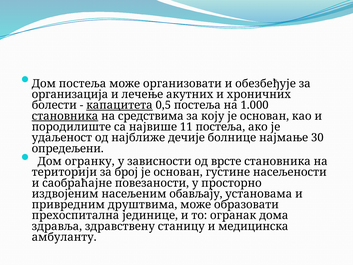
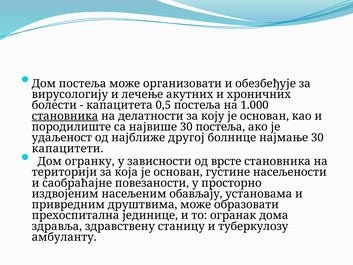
организација: организација -> вирусологију (70, 94)
капацитета underline: present -> none (119, 105)
средствима: средствима -> делатности (151, 116)
највише 11: 11 -> 30 (186, 127)
дечије: дечије -> другој (186, 138)
опредељени: опредељени -> капацитети (68, 148)
број: број -> која (126, 172)
медицинска: медицинска -> туберкулозу (253, 226)
